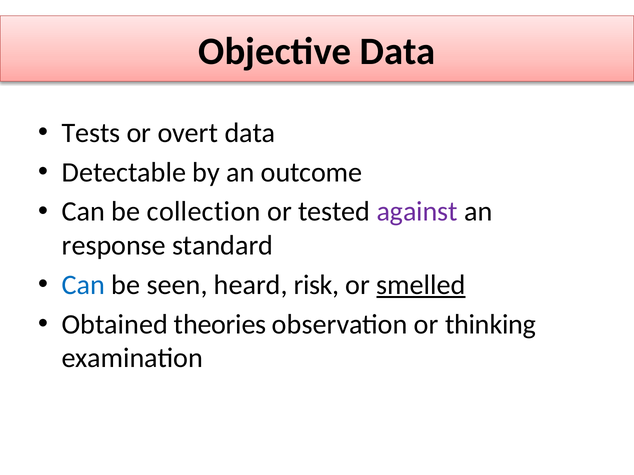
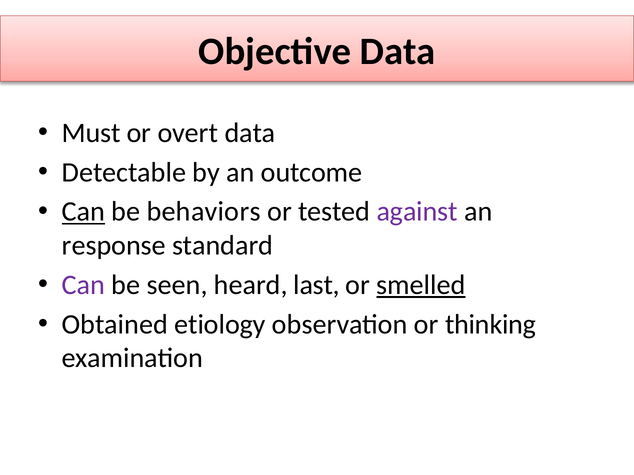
Tests: Tests -> Must (91, 133)
Can underline: none -> present (83, 212)
collection: collection -> behaviors (204, 212)
Can colour: blue -> purple (83, 285)
risk: risk -> last (317, 285)
theories: theories -> etiology (220, 325)
